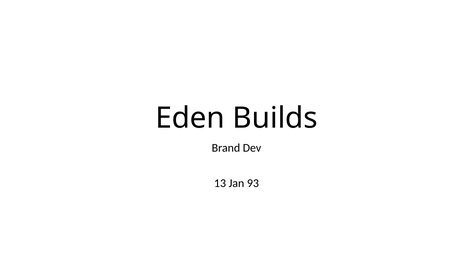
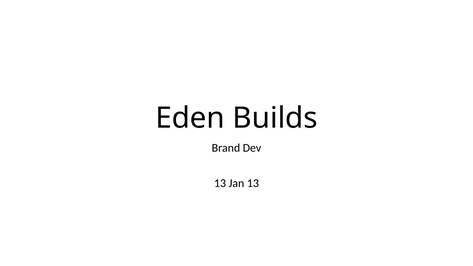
Jan 93: 93 -> 13 (253, 183)
